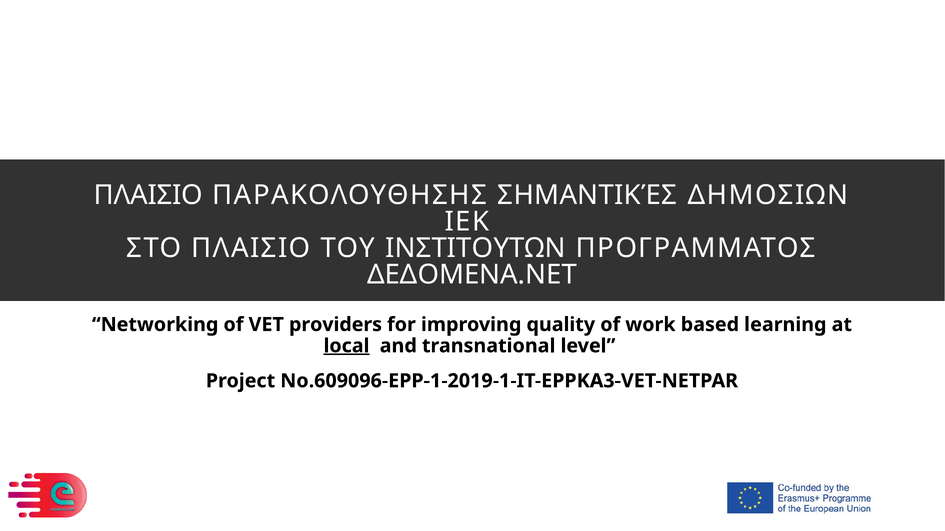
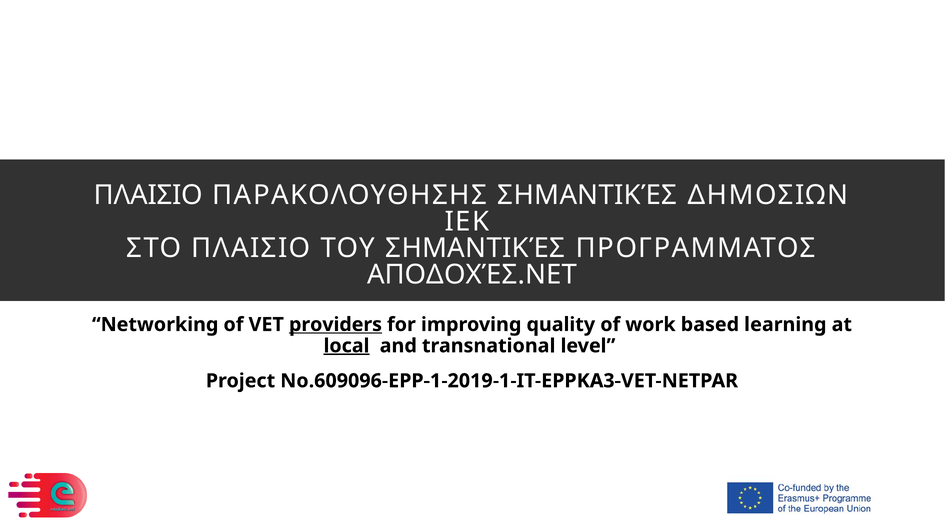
ΤΟΥ ΙΝΣΤΙΤΟΥΤΩΝ: ΙΝΣΤΙΤΟΥΤΩΝ -> ΣΗΜΑΝΤΙΚΈΣ (475, 248)
ΔΕΔΟΜΕΝΑ.NET: ΔΕΔΟΜΕΝΑ.NET -> ΑΠΟΔΟΧΈΣ.NET (472, 275)
providers underline: none -> present (335, 325)
